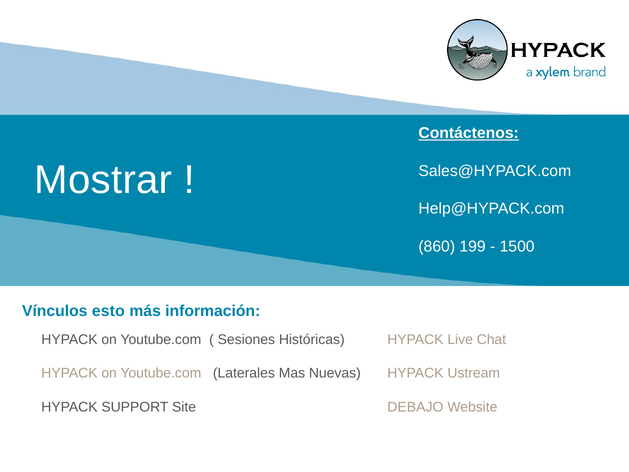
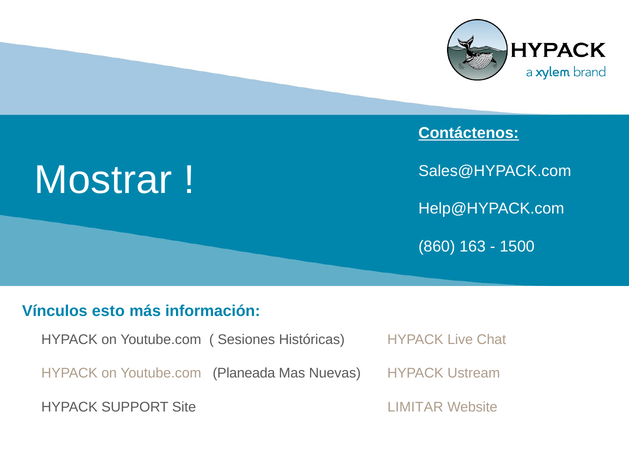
199: 199 -> 163 (473, 246)
Laterales: Laterales -> Planeada (244, 373)
DEBAJO: DEBAJO -> LIMITAR (415, 407)
